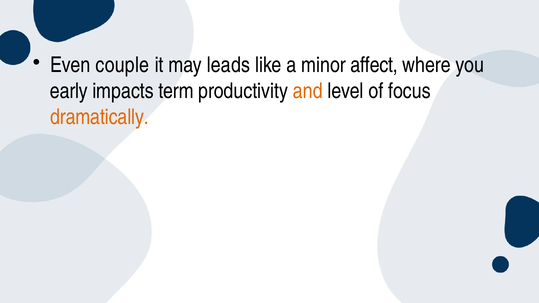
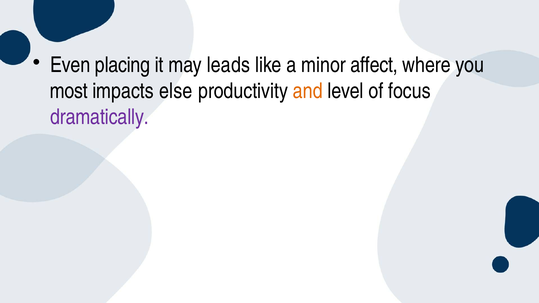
couple: couple -> placing (123, 65)
early: early -> most (69, 91)
term: term -> else (176, 91)
dramatically colour: orange -> purple (99, 117)
